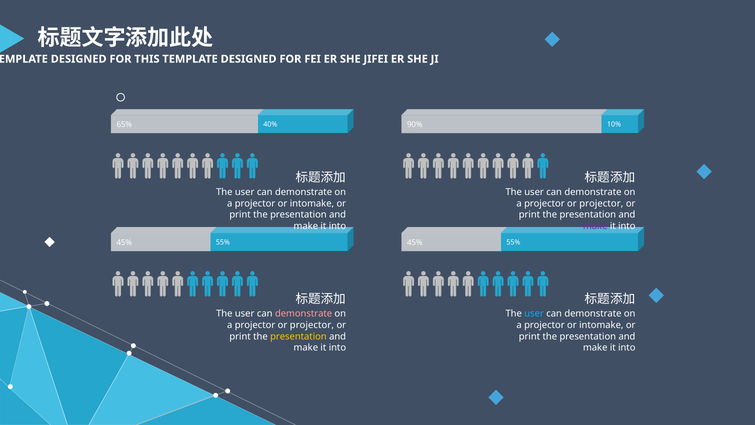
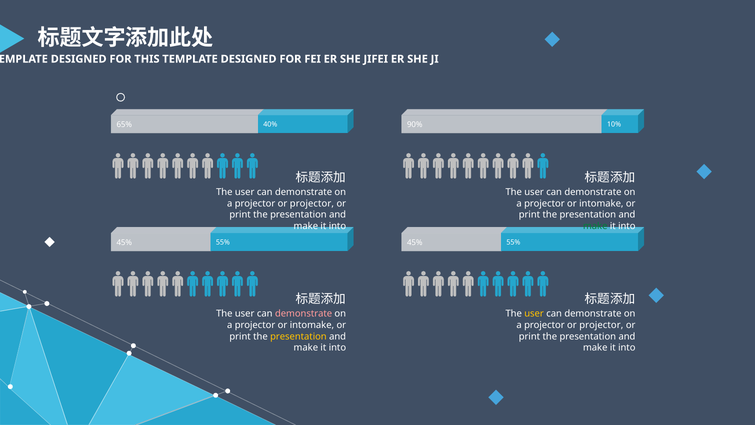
intomake: intomake -> projector (312, 203)
projector: projector -> intomake (601, 203)
make colour: purple -> green (595, 226)
user colour: light blue -> yellow (534, 314)
projector: projector -> intomake (312, 325)
intomake: intomake -> projector (601, 325)
